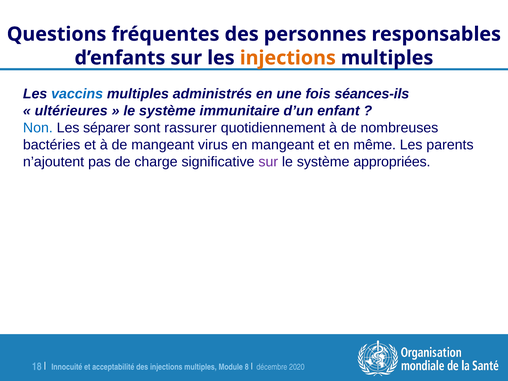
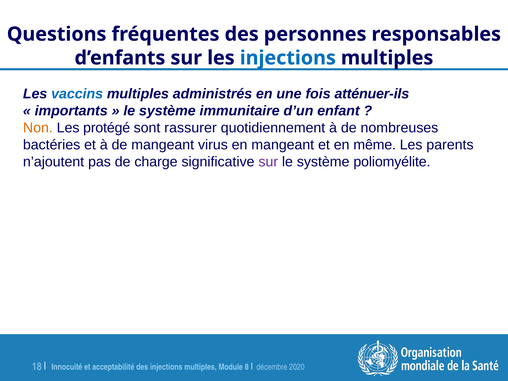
injections colour: orange -> blue (288, 58)
séances-ils: séances-ils -> atténuer-ils (372, 94)
ultérieures: ultérieures -> importants (71, 111)
Non colour: blue -> orange (38, 128)
séparer: séparer -> protégé (107, 128)
appropriées: appropriées -> poliomyélite (392, 162)
